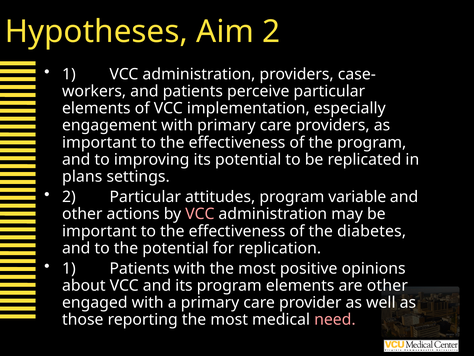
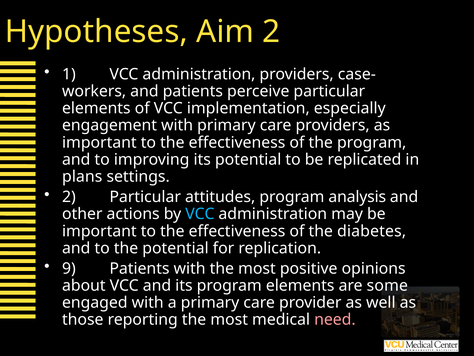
variable: variable -> analysis (357, 197)
VCC colour: pink -> light blue (200, 214)
1: 1 -> 9 (69, 268)
are other: other -> some (387, 285)
